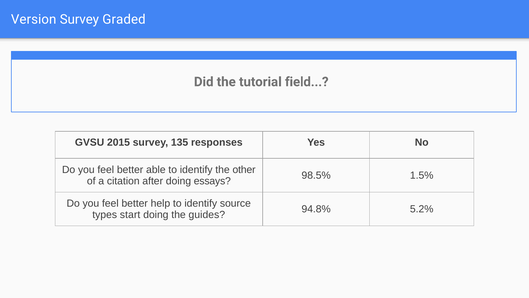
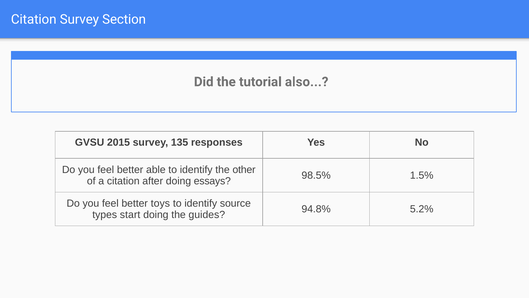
Version: Version -> Citation (34, 19)
Graded: Graded -> Section (124, 19)
field: field -> also (307, 82)
help: help -> toys (160, 203)
